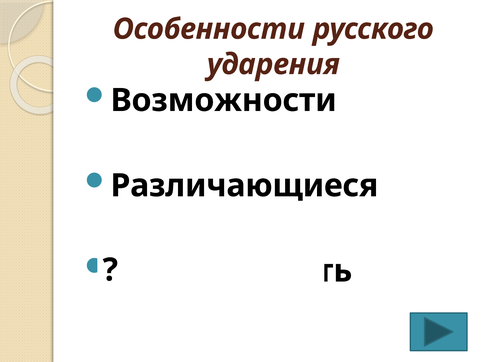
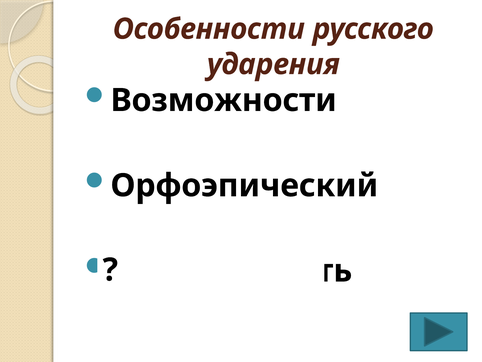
Различающиеся: Различающиеся -> Орфоэпический (244, 185)
